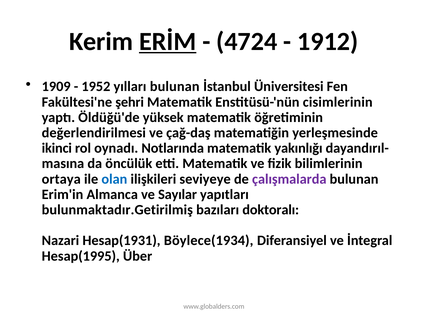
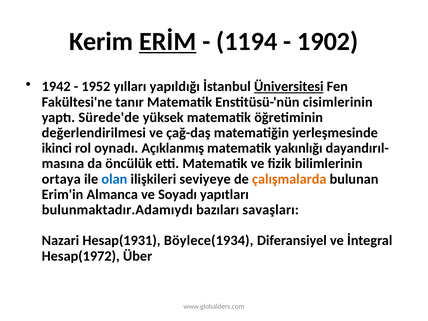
4724: 4724 -> 1194 (247, 41)
1912: 1912 -> 1902 (328, 41)
1909: 1909 -> 1942 (56, 87)
yılları bulunan: bulunan -> yapıldığı (175, 87)
Üniversitesi underline: none -> present (289, 87)
şehri: şehri -> tanır (130, 102)
Öldüğü'de: Öldüğü'de -> Sürede'de (109, 117)
Notlarında: Notlarında -> Açıklanmış (173, 148)
çalışmalarda colour: purple -> orange (289, 179)
Sayılar: Sayılar -> Soyadı (178, 194)
bulunmaktadır.Getirilmiş: bulunmaktadır.Getirilmiş -> bulunmaktadır.Adamıydı (117, 210)
doktoralı: doktoralı -> savaşları (271, 210)
Hesap(1995: Hesap(1995 -> Hesap(1972 (81, 256)
